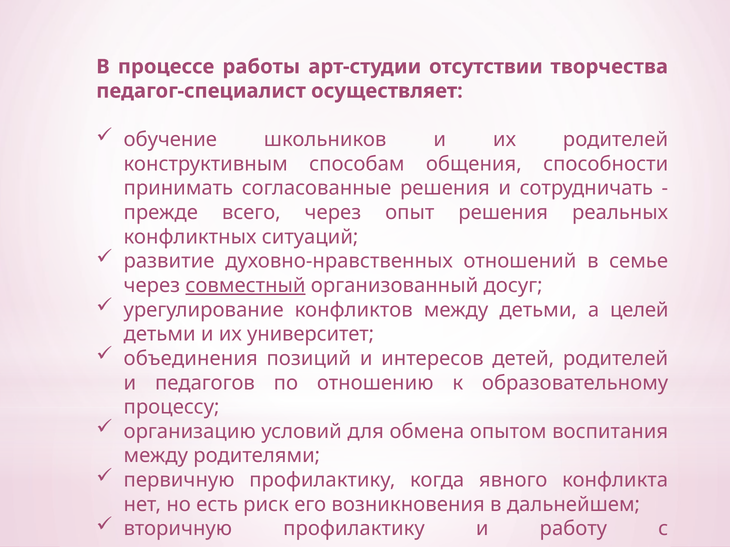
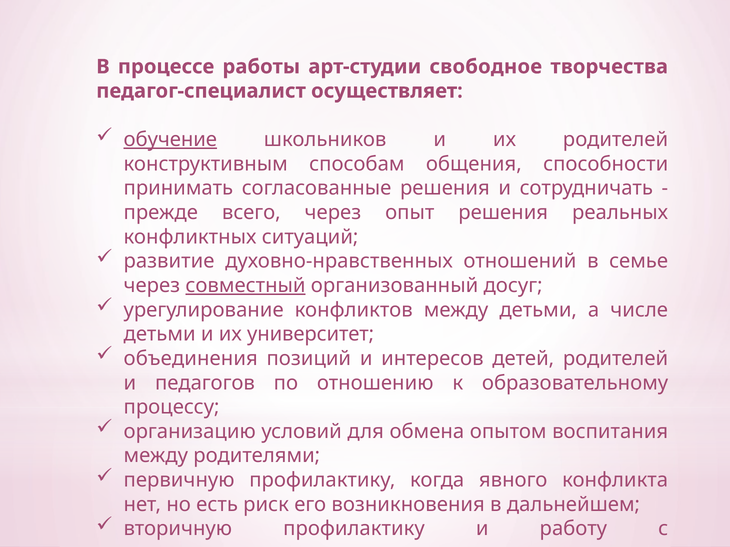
отсутствии: отсутствии -> свободное (486, 67)
обучение underline: none -> present (170, 140)
целей: целей -> числе (639, 310)
